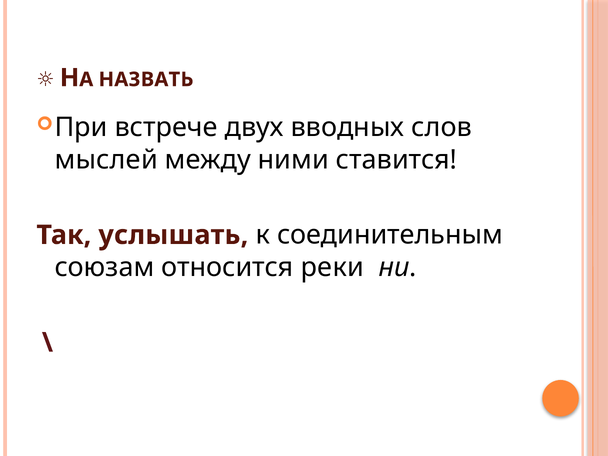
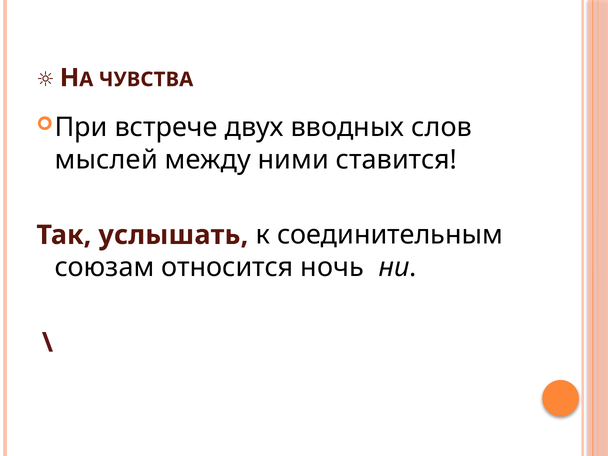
НАЗВАТЬ: НАЗВАТЬ -> ЧУВСТВА (146, 79)
реки: реки -> ночь (332, 268)
